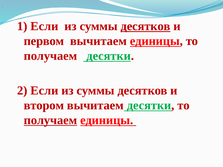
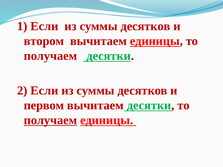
десятков underline: present -> none (145, 26)
первом: первом -> втором (44, 41)
втором: втором -> первом (44, 106)
